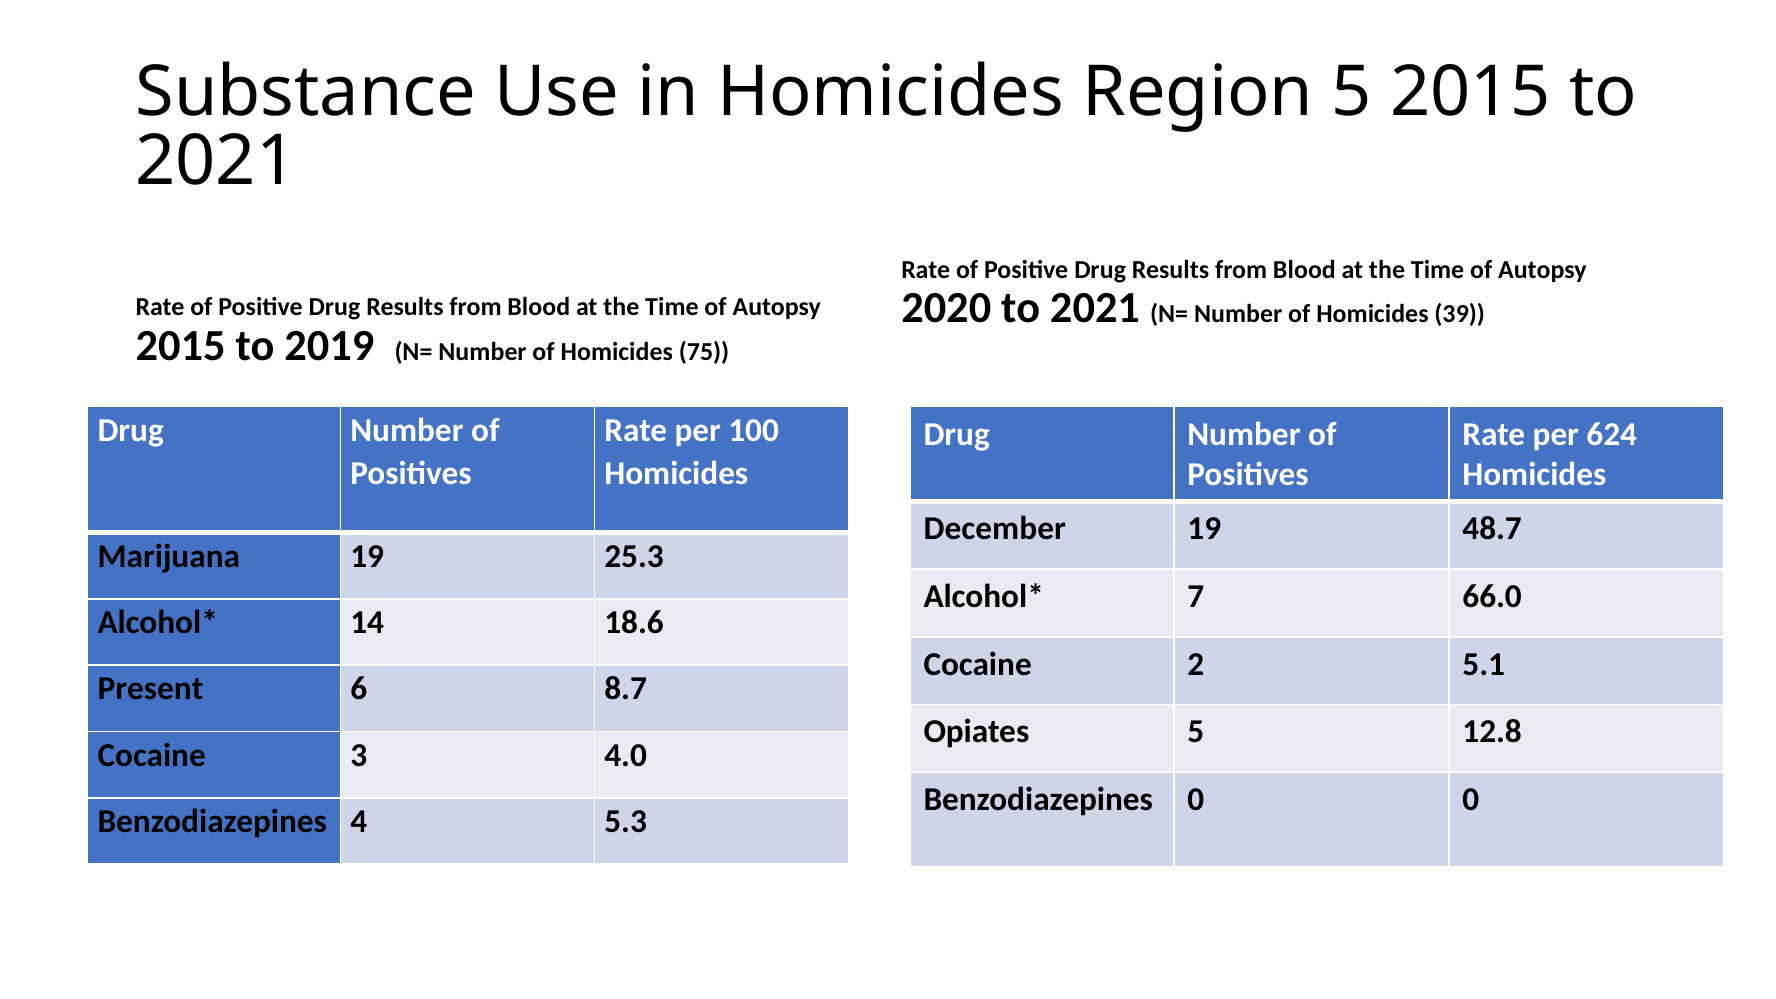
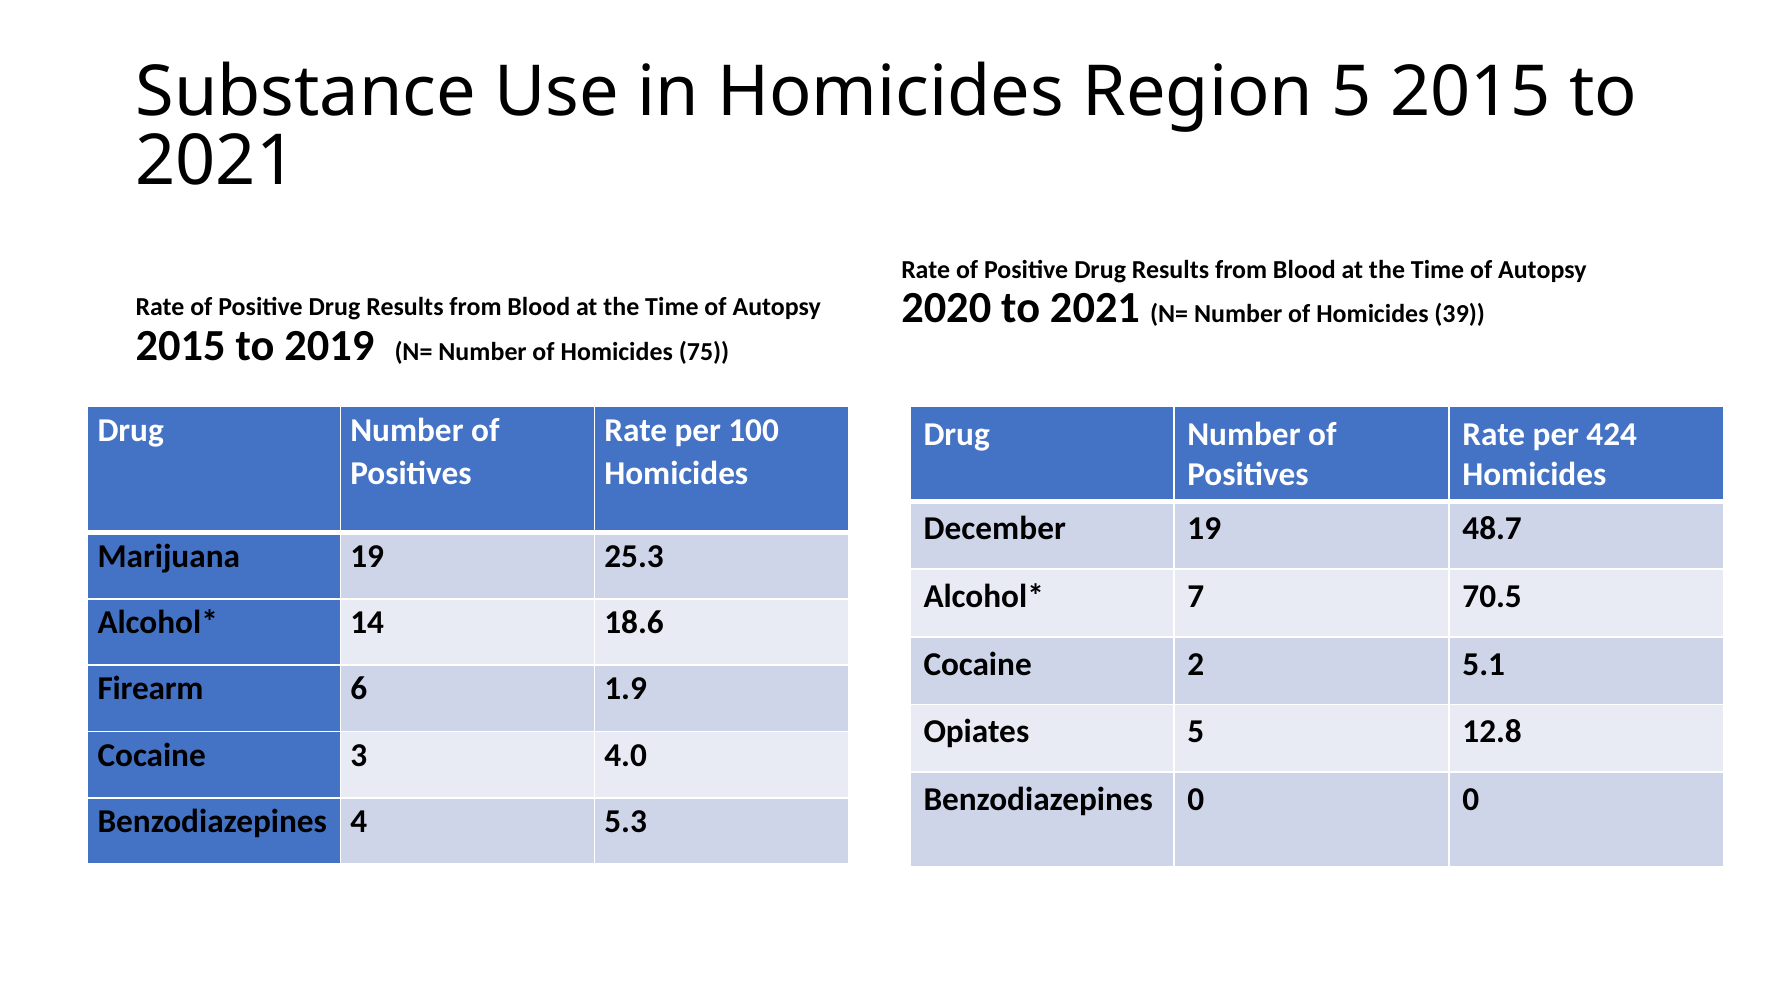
624: 624 -> 424 (1612, 434)
66.0: 66.0 -> 70.5 (1492, 596)
Present: Present -> Firearm (151, 689)
8.7: 8.7 -> 1.9 (626, 689)
